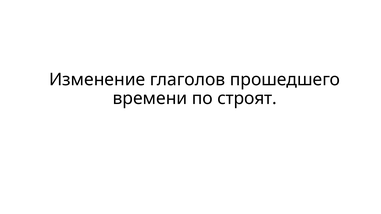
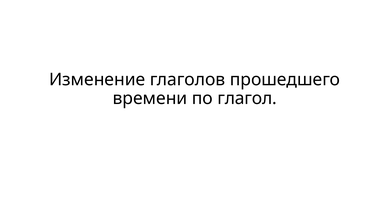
строят: строят -> глагол (247, 99)
